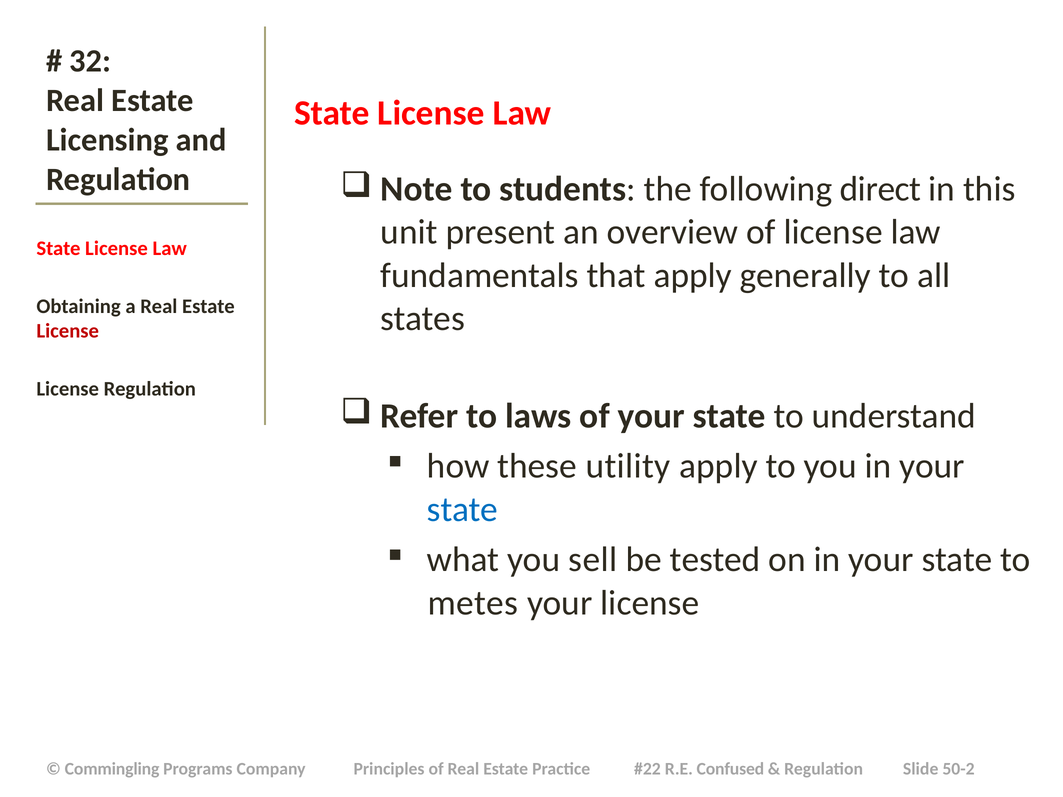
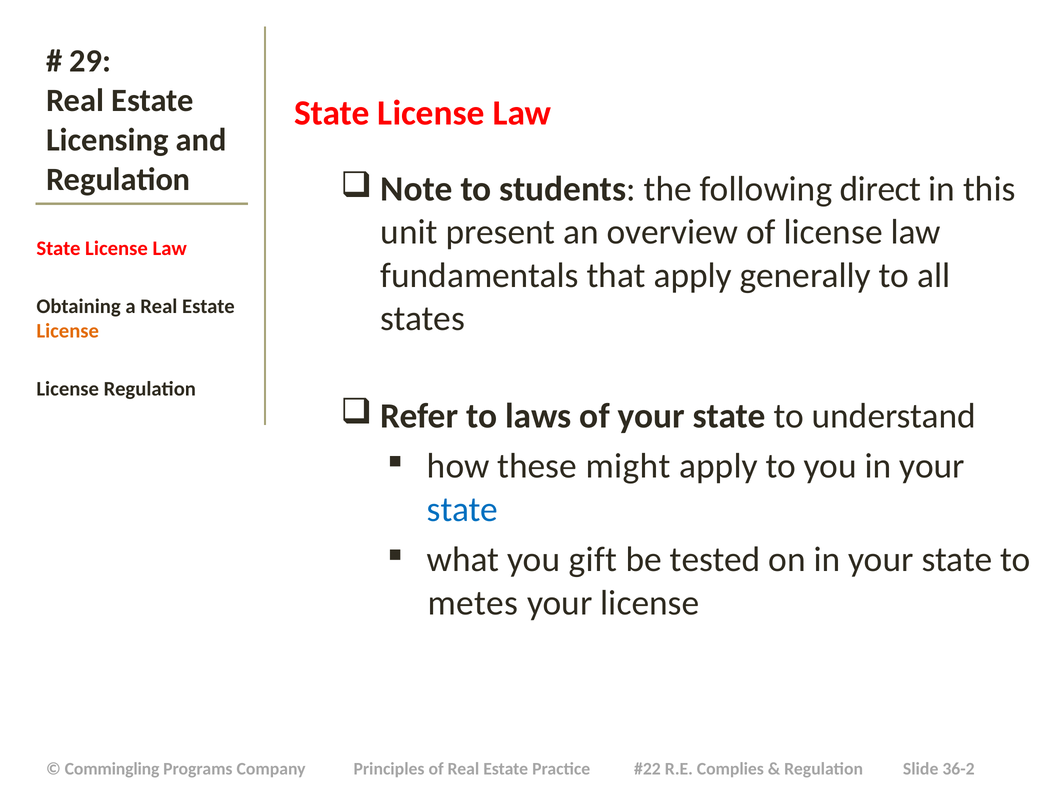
32: 32 -> 29 (90, 61)
License colour: red -> orange (68, 331)
utility: utility -> might (628, 466)
sell: sell -> gift (593, 560)
Confused: Confused -> Complies (730, 769)
50-2: 50-2 -> 36-2 (959, 769)
